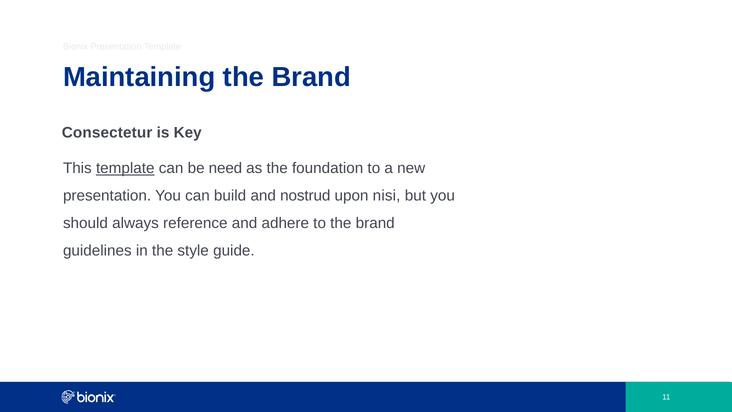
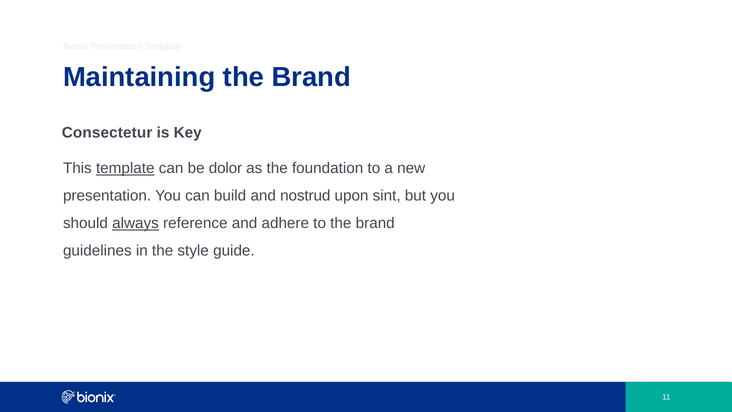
need: need -> dolor (225, 168)
nisi: nisi -> sint (387, 196)
always underline: none -> present (136, 223)
